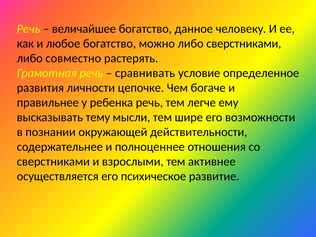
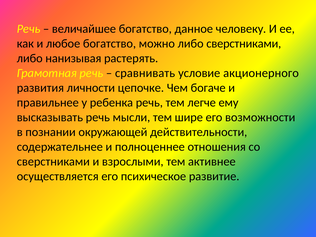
совместно: совместно -> нанизывая (73, 58)
определенное: определенное -> акционерного (261, 73)
высказывать тему: тему -> речь (98, 117)
